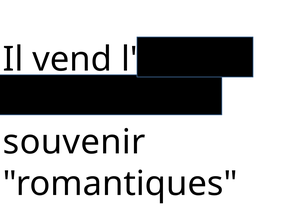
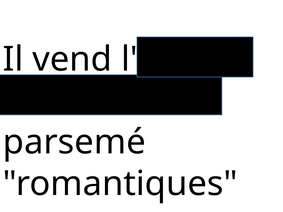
souvenir: souvenir -> parsemé (74, 142)
